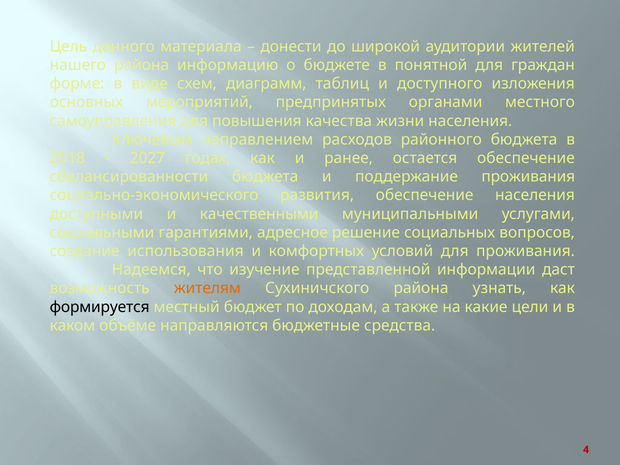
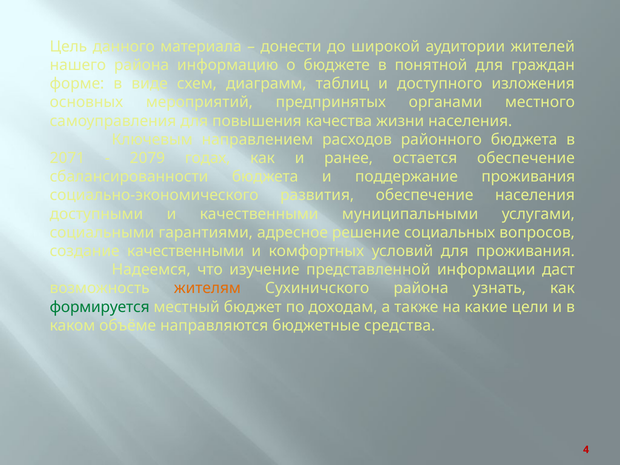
2018: 2018 -> 2071 (67, 158)
2027: 2027 -> 2079 (147, 158)
создание использования: использования -> качественными (186, 251)
формируется colour: black -> green (100, 307)
